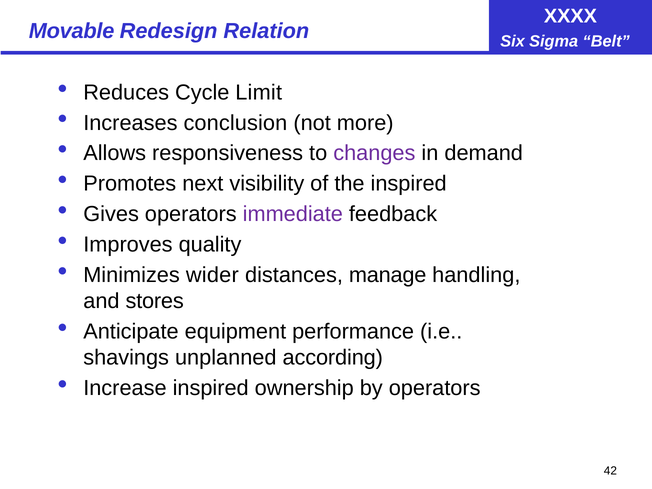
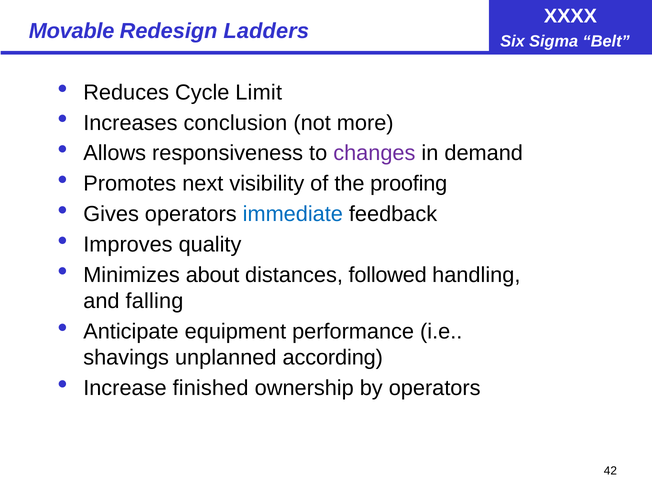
Relation: Relation -> Ladders (266, 31)
the inspired: inspired -> proofing (409, 184)
immediate colour: purple -> blue (293, 214)
wider: wider -> about (213, 275)
manage: manage -> followed (388, 275)
stores: stores -> falling (154, 301)
Increase inspired: inspired -> finished (211, 388)
